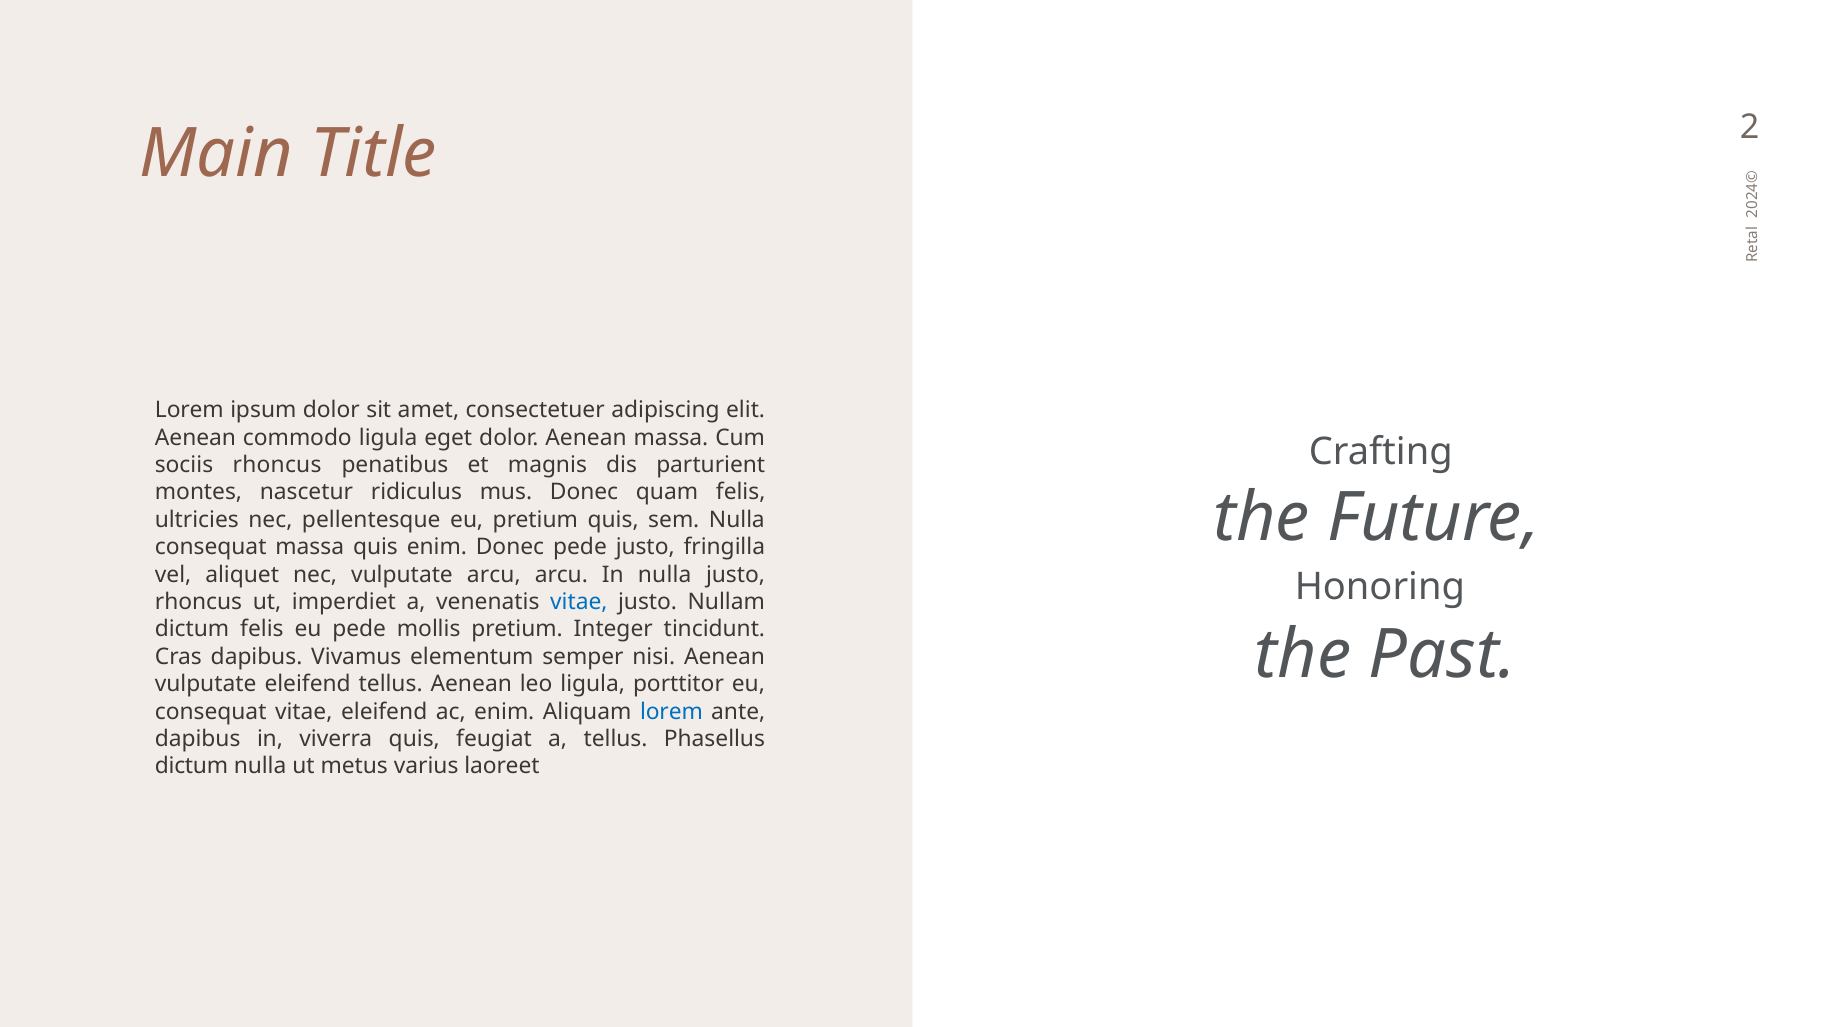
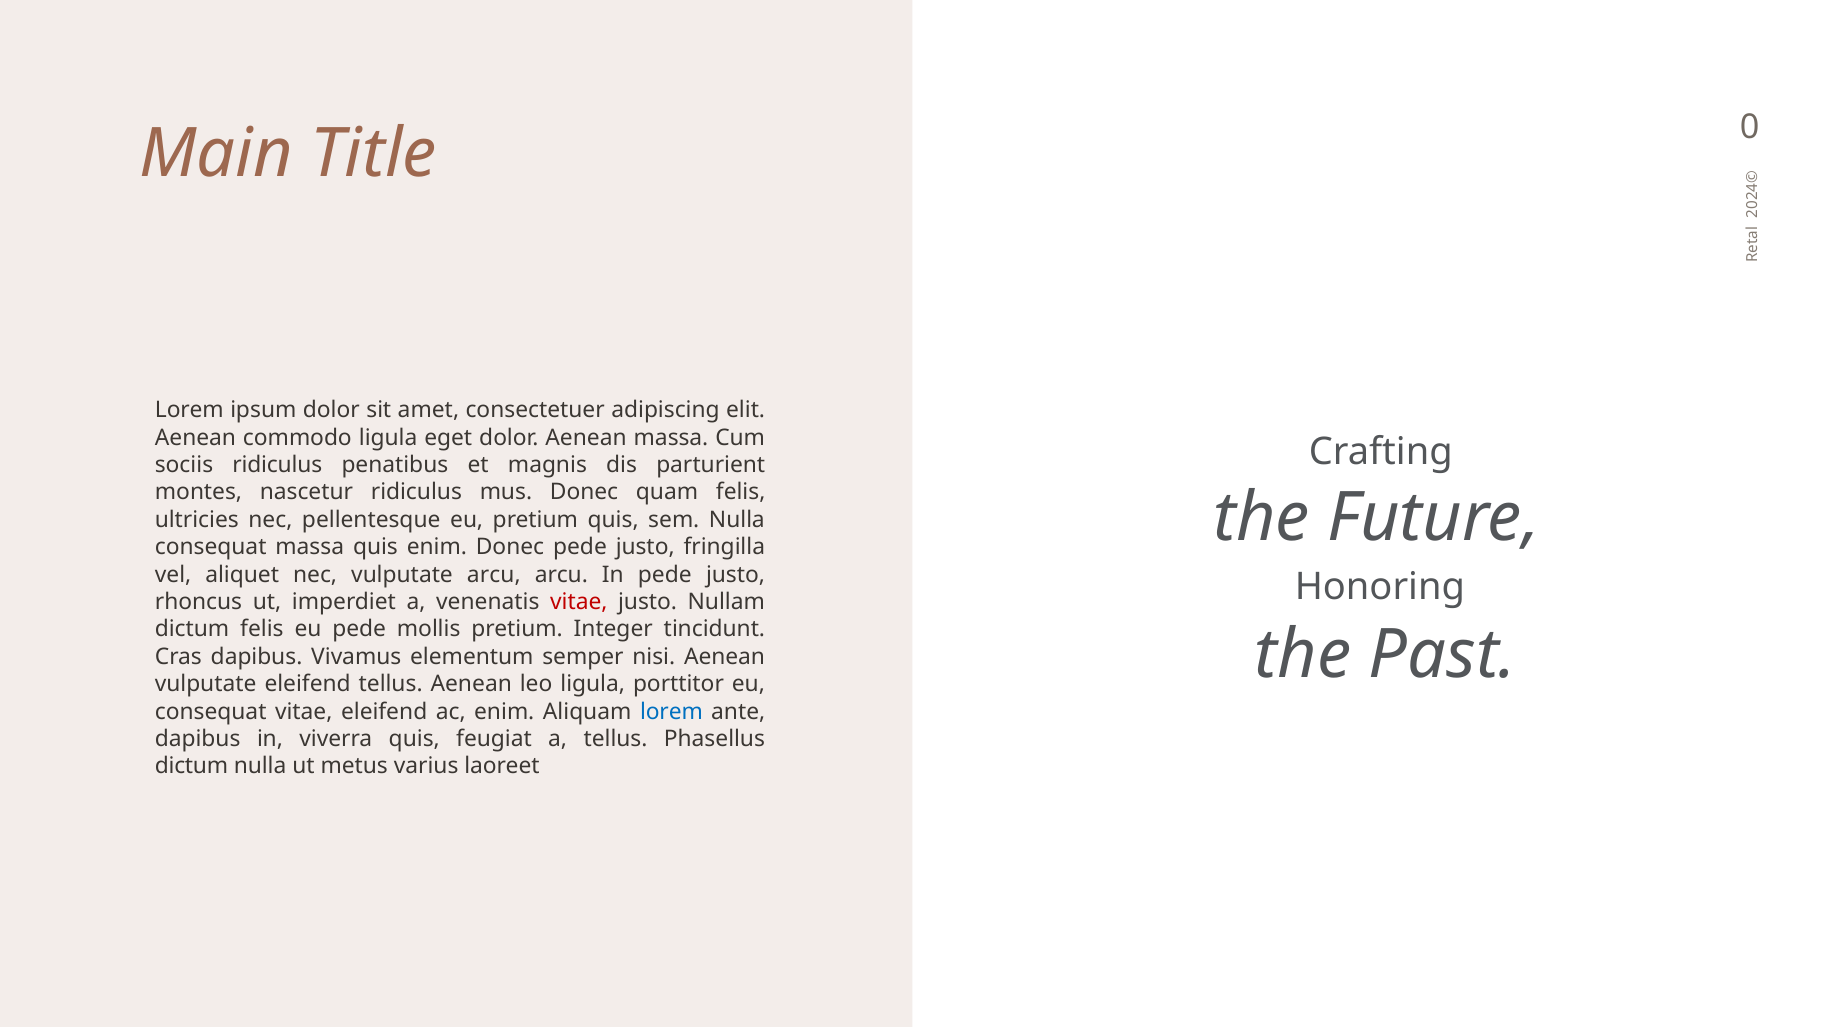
Title 2: 2 -> 0 (1750, 128)
sociis rhoncus: rhoncus -> ridiculus (277, 465)
In nulla: nulla -> pede (665, 574)
vitae colour: blue -> red (579, 602)
